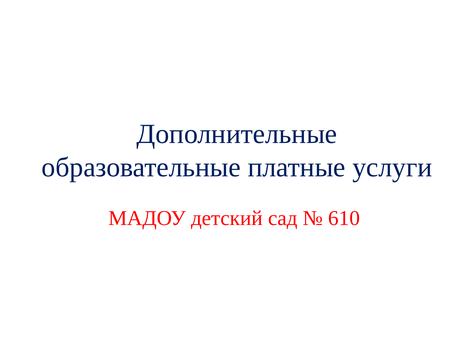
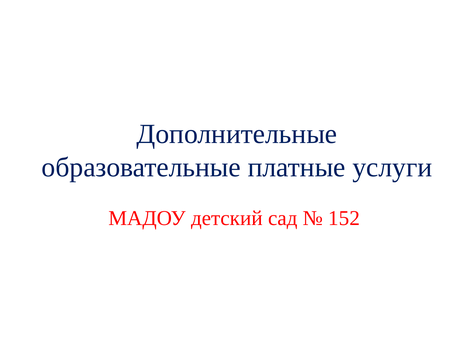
610: 610 -> 152 (344, 218)
